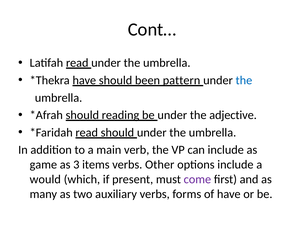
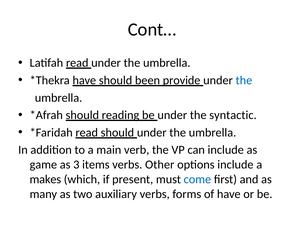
pattern: pattern -> provide (182, 80)
adjective: adjective -> syntactic (233, 115)
would: would -> makes (45, 179)
come colour: purple -> blue (197, 179)
